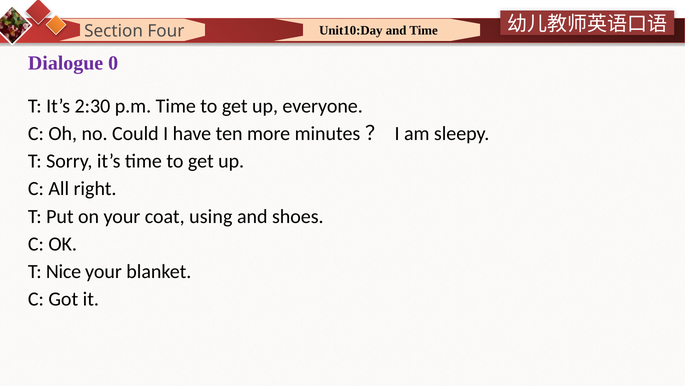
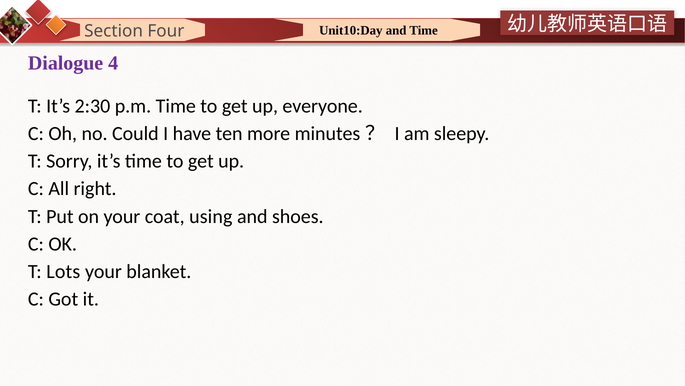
0: 0 -> 4 (113, 63)
Nice: Nice -> Lots (63, 271)
